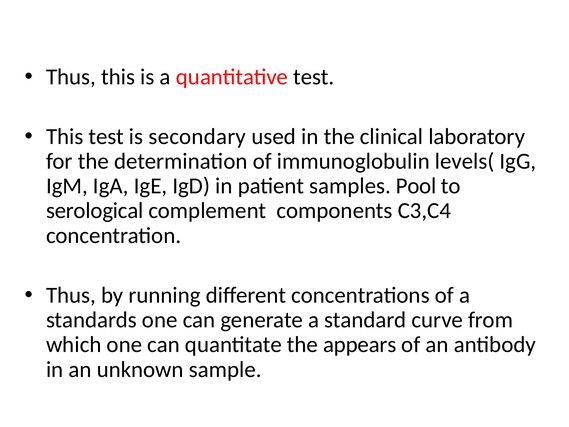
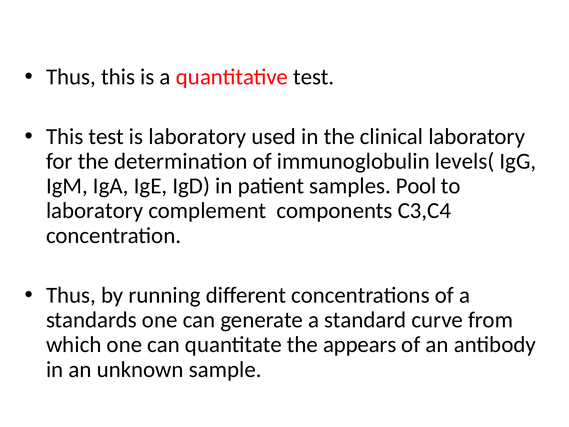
is secondary: secondary -> laboratory (197, 136)
serological: serological -> laboratory (95, 211)
